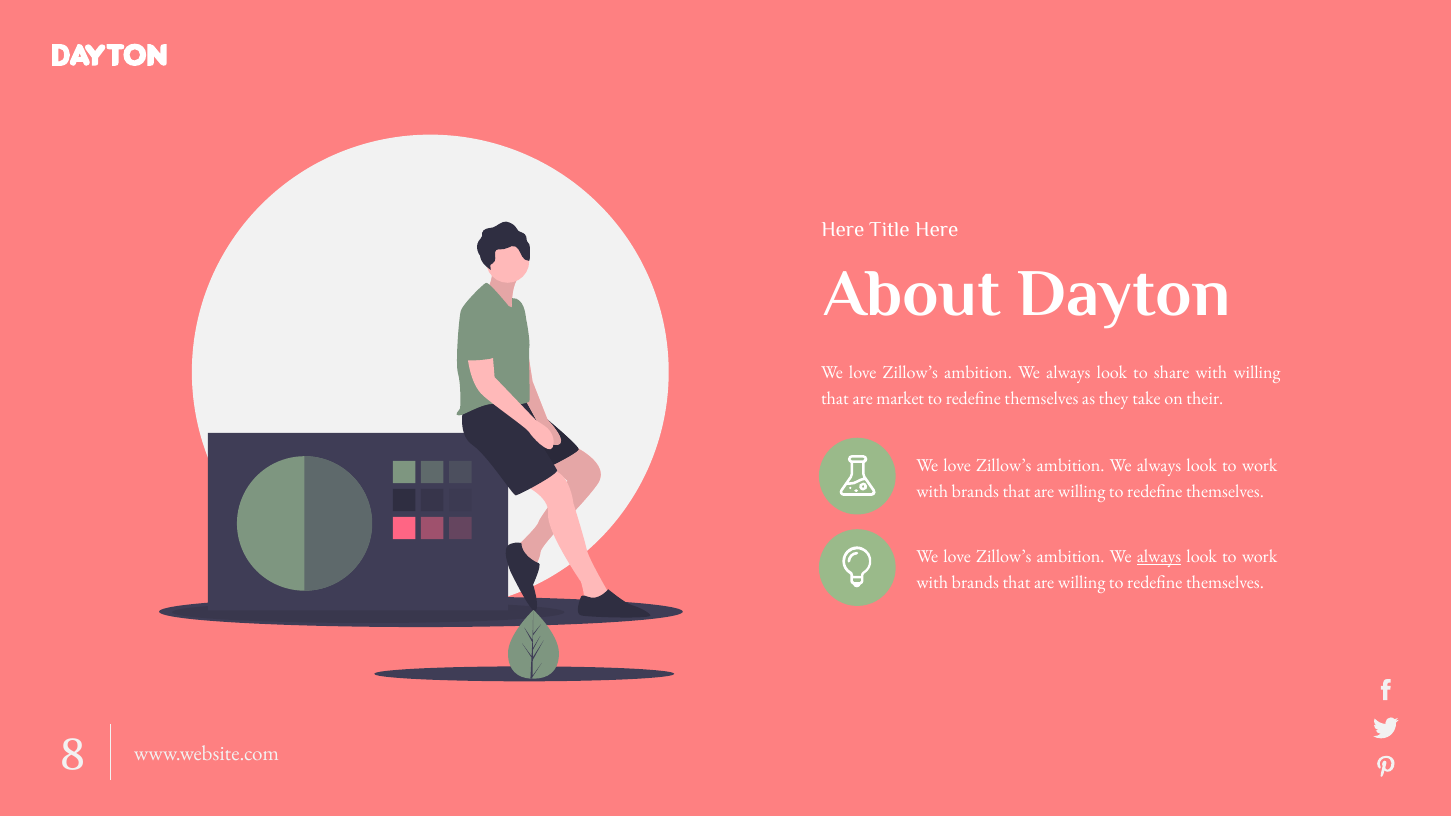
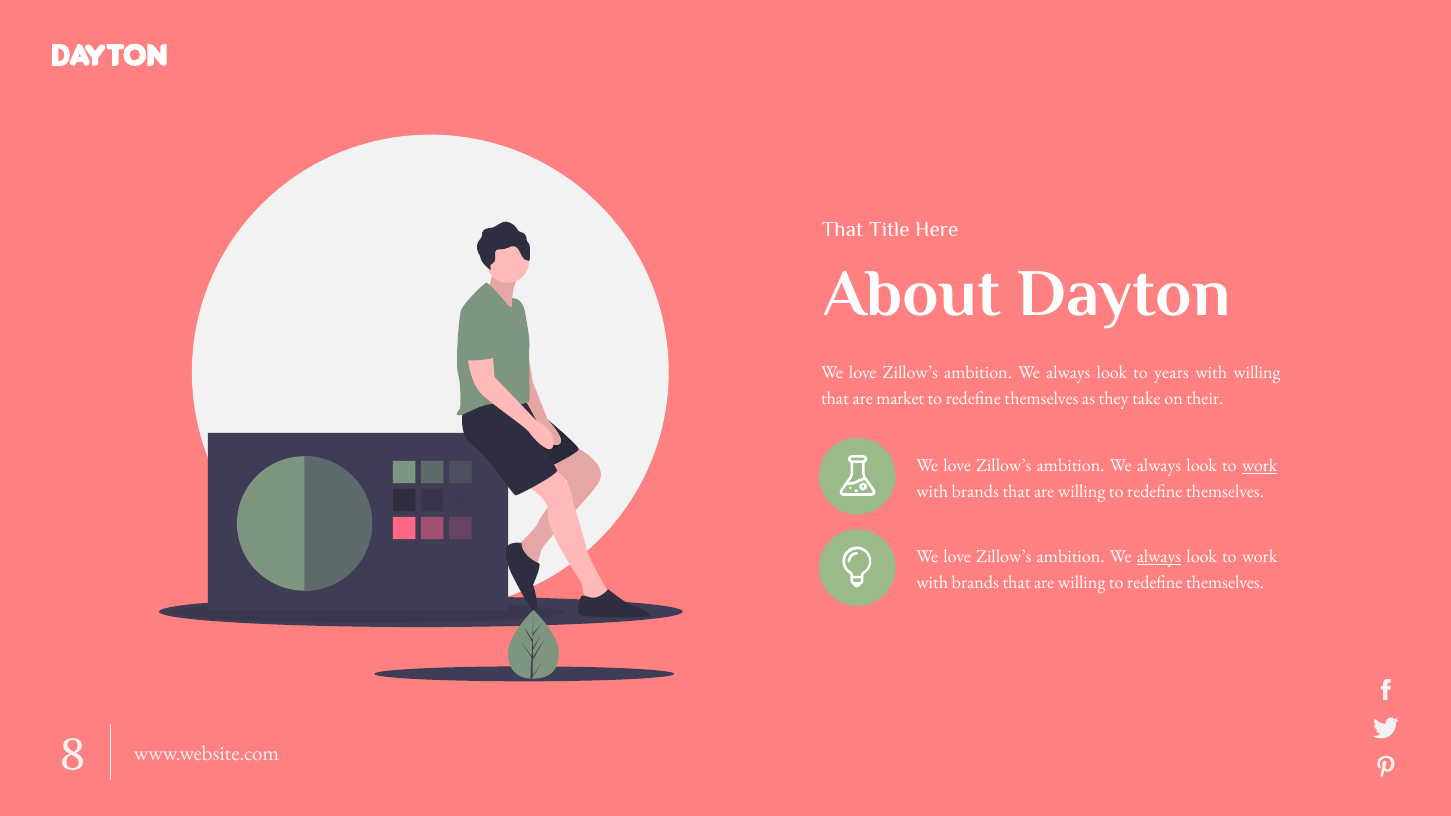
Here: Here -> That (843, 230)
share: share -> years (1171, 373)
work underline: none -> present (1260, 466)
